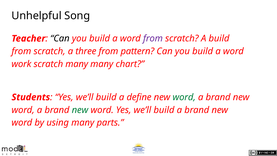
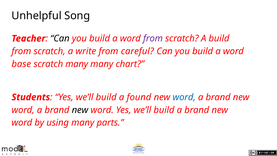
three: three -> write (86, 51)
pattern: pattern -> careful (137, 51)
work: work -> base (21, 64)
define: define -> found (139, 97)
word colour: green -> blue (184, 97)
new colour: green -> black (80, 110)
